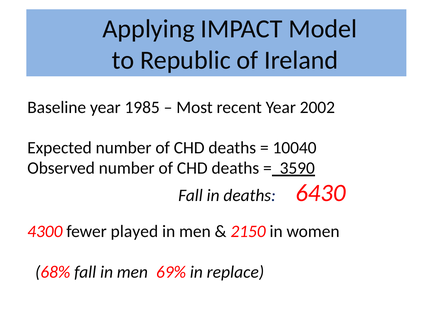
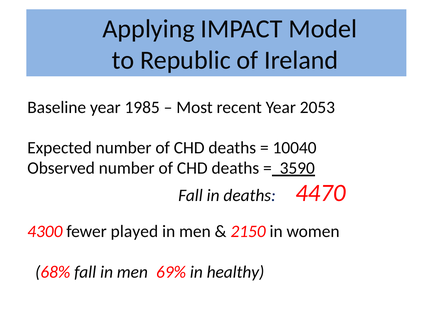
2002: 2002 -> 2053 (317, 107)
6430: 6430 -> 4470 (320, 193)
replace: replace -> healthy (235, 271)
